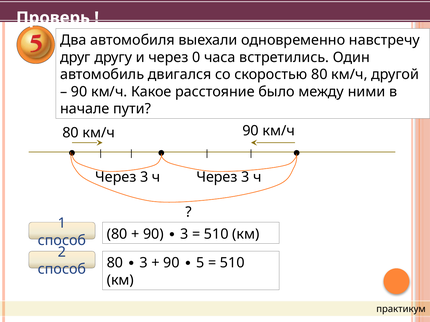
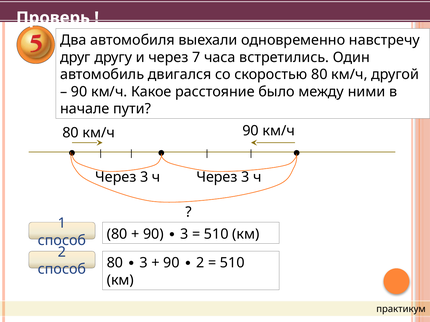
0: 0 -> 7 (196, 57)
90 5: 5 -> 2 (200, 263)
